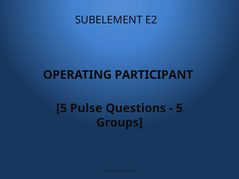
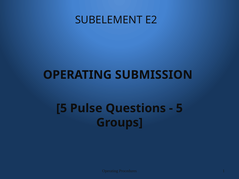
PARTICIPANT: PARTICIPANT -> SUBMISSION (154, 75)
